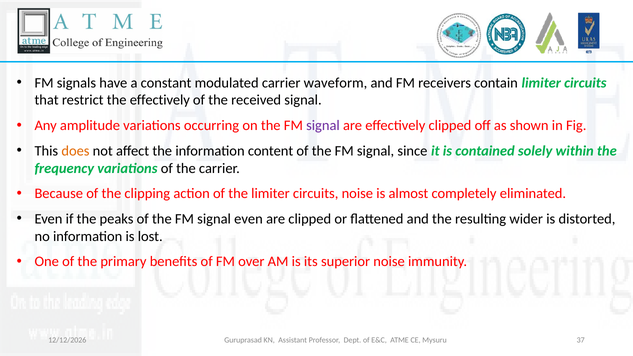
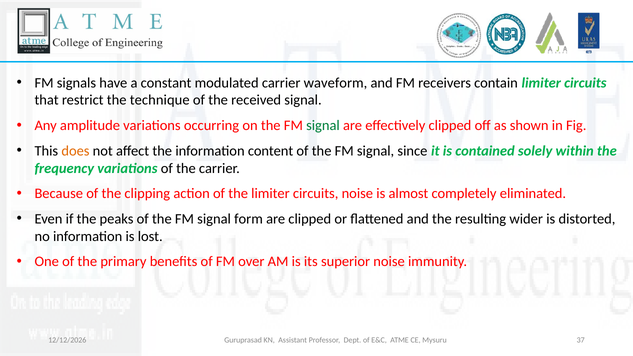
the effectively: effectively -> technique (160, 100)
signal colour: purple -> green (323, 126)
signal even: even -> form (249, 219)
